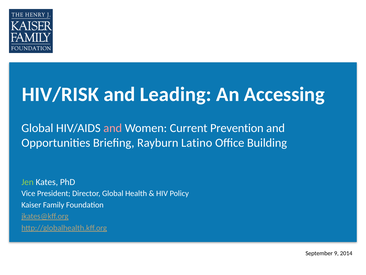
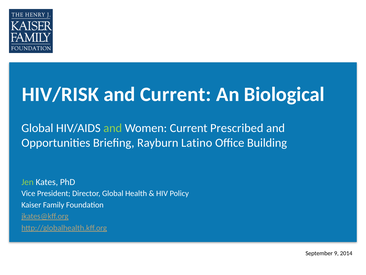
and Leading: Leading -> Current (176, 94)
Accessing: Accessing -> Biological (284, 94)
and colour: pink -> light green (113, 128)
Prevention: Prevention -> Prescribed (237, 128)
